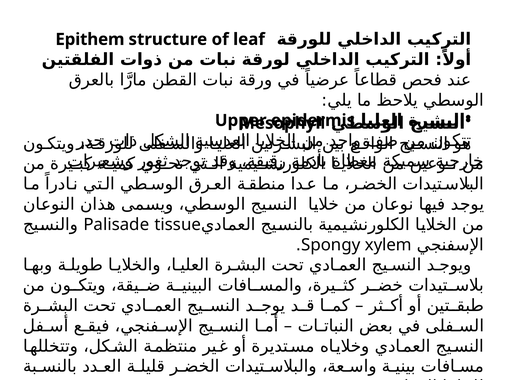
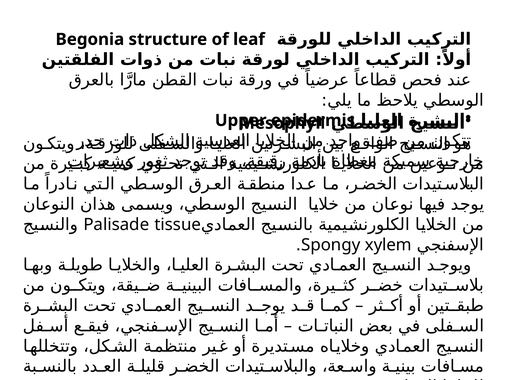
Epithem: Epithem -> Begonia (90, 39)
